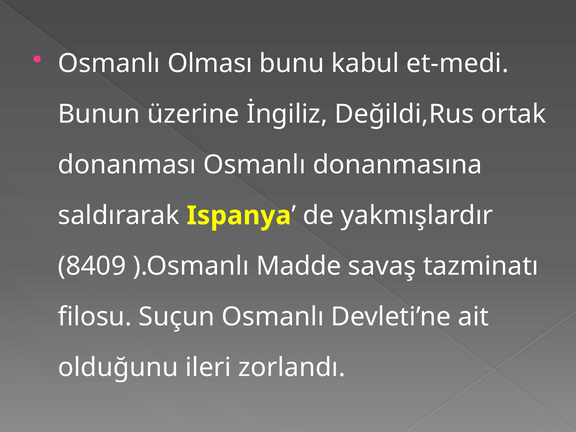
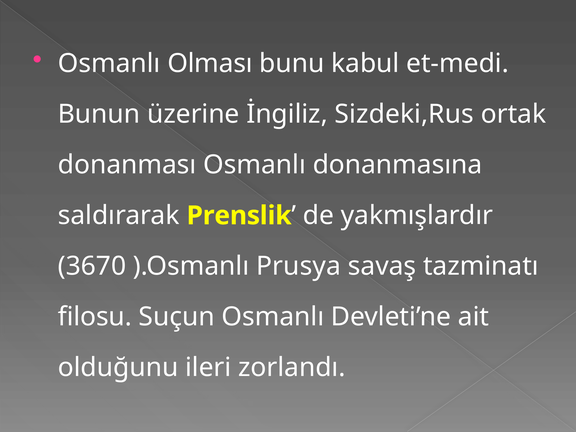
Değildi,Rus: Değildi,Rus -> Sizdeki,Rus (404, 114)
Ispanya: Ispanya -> Prenslik (239, 216)
8409: 8409 -> 3670 (92, 266)
Madde: Madde -> Prusya (299, 266)
